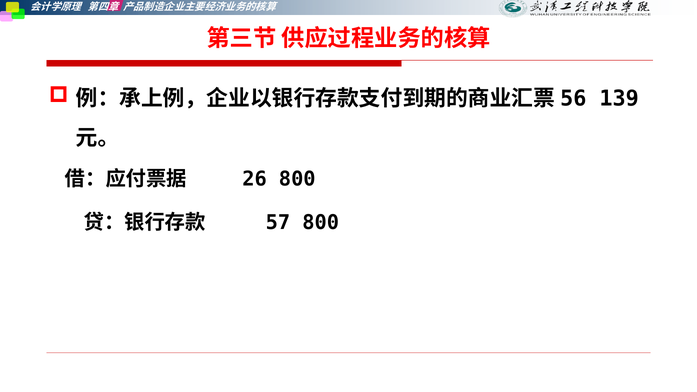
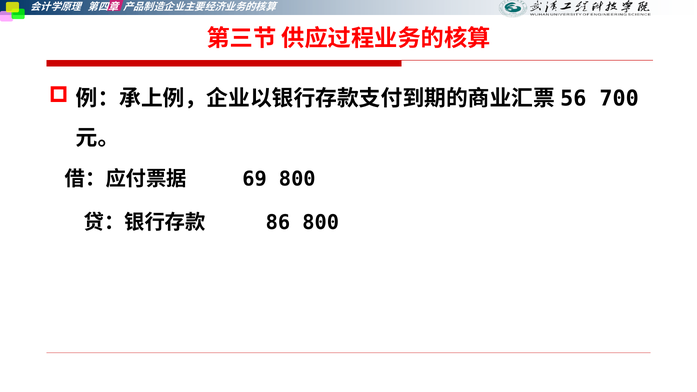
139: 139 -> 700 (619, 99)
26: 26 -> 69 (255, 179)
57: 57 -> 86 (278, 223)
